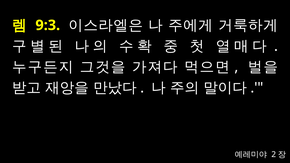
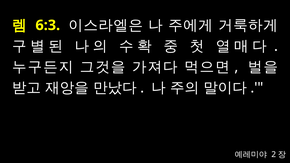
9:3: 9:3 -> 6:3 (48, 25)
